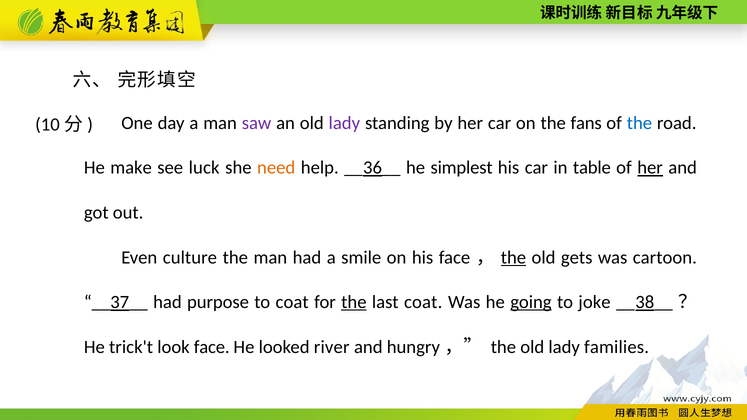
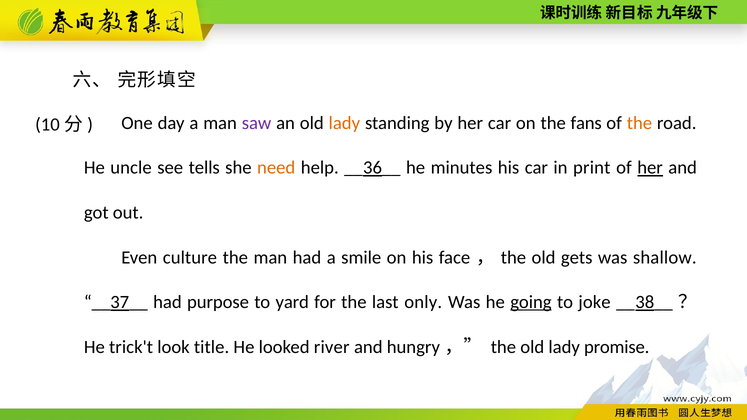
lady colour: purple -> orange (344, 123)
the colour: blue -> orange (639, 123)
make: make -> uncle (131, 168)
luck: luck -> tells (204, 168)
simplest: simplest -> minutes (461, 168)
table: table -> print (592, 168)
the underline: present -> none (513, 257)
cartoon: cartoon -> shallow (665, 257)
to coat: coat -> yard (292, 302)
the underline: present -> none (354, 302)
last coat: coat -> only (423, 302)
look face: face -> title (212, 347)
families: families -> promise (617, 347)
